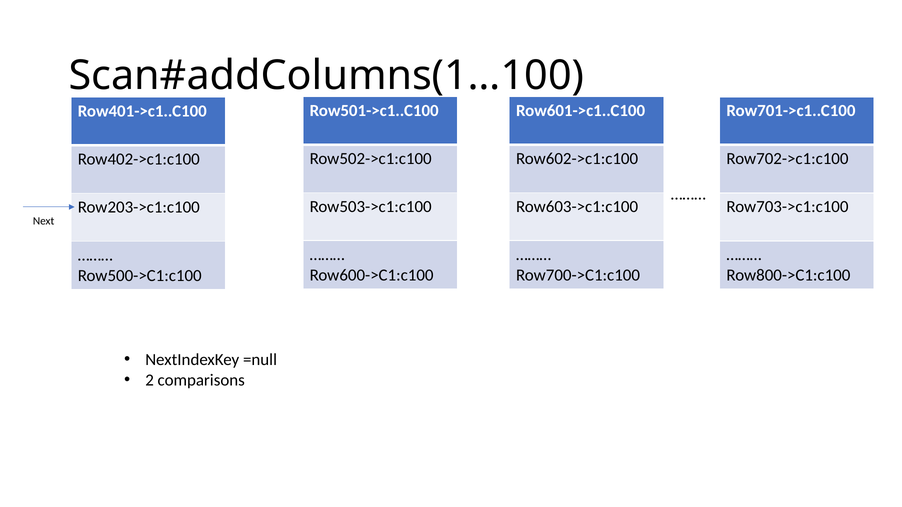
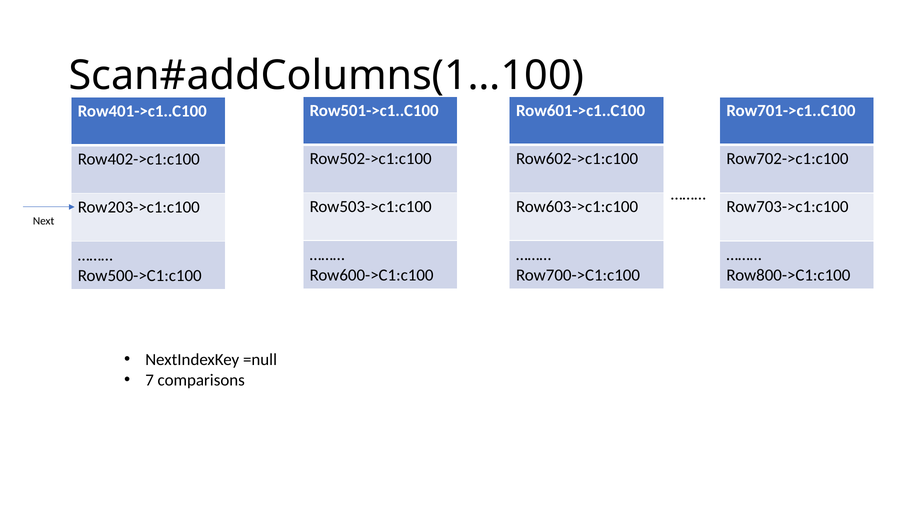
2: 2 -> 7 (150, 380)
